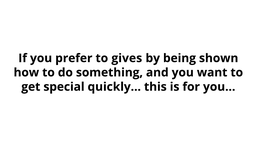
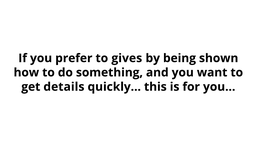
special: special -> details (64, 87)
